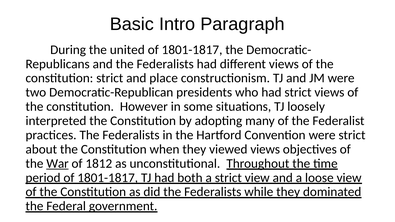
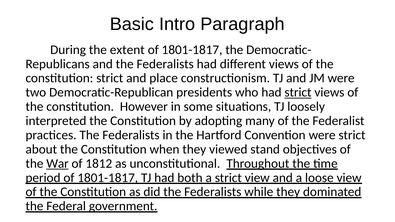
united: united -> extent (127, 50)
strict underline: none -> present (298, 92)
viewed views: views -> stand (265, 149)
